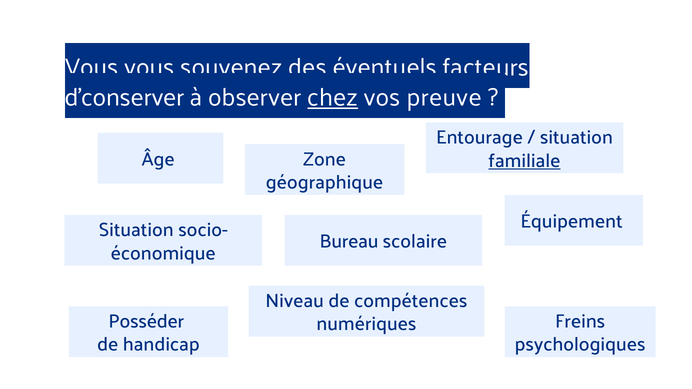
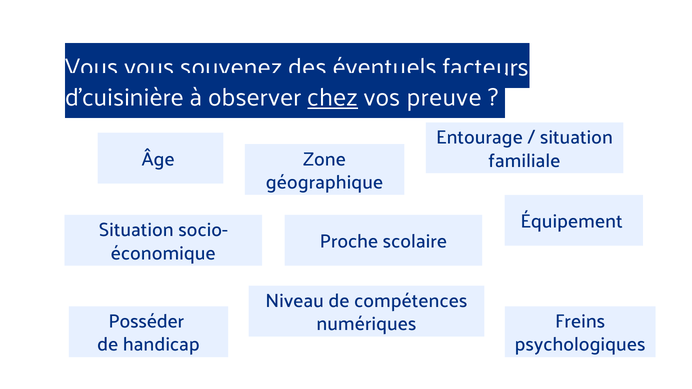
d’conserver: d’conserver -> d’cuisinière (125, 98)
familiale underline: present -> none (525, 161)
Bureau: Bureau -> Proche (349, 242)
